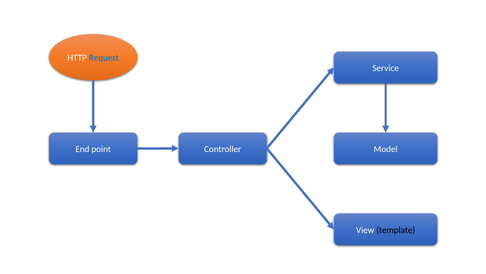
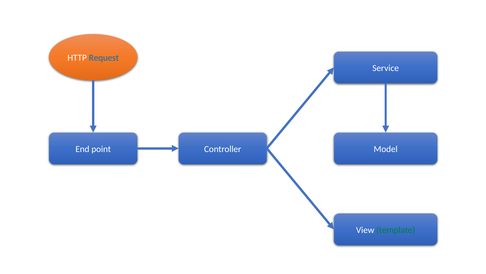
template colour: black -> green (396, 229)
